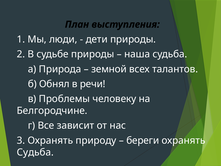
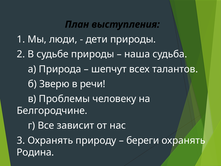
земной: земной -> шепчут (109, 69)
Обнял: Обнял -> Зверю (54, 84)
Судьба: Судьба -> Родина (35, 152)
